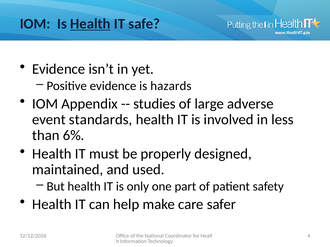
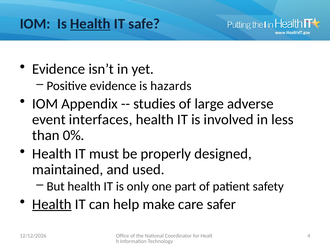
standards: standards -> interfaces (101, 120)
6%: 6% -> 0% (74, 136)
Health underline: none -> present (52, 205)
